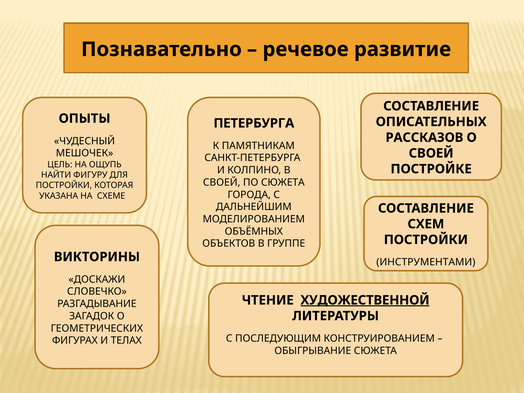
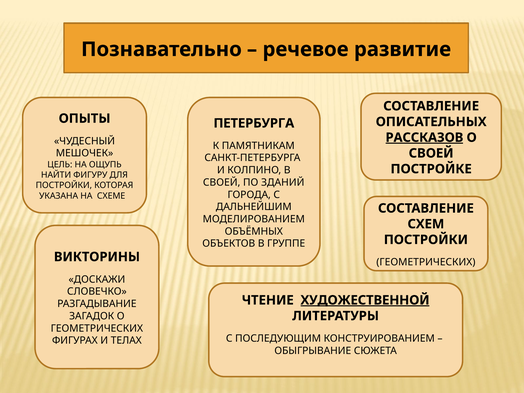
РАССКАЗОВ underline: none -> present (424, 138)
ПО СЮЖЕТА: СЮЖЕТА -> ЗДАНИЙ (283, 182)
ИНСТРУМЕНТАМИ: ИНСТРУМЕНТАМИ -> ГЕОМЕТРИЧЕСКИХ (426, 262)
